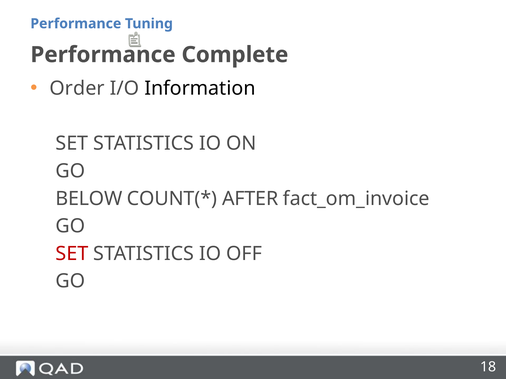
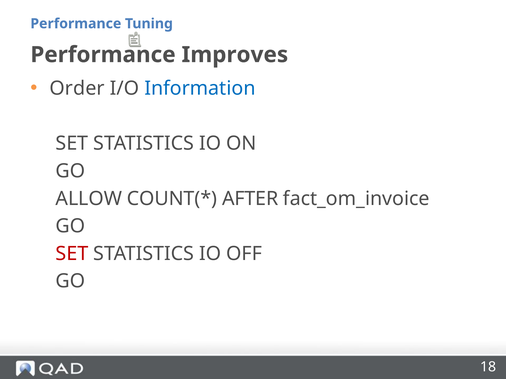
Complete: Complete -> Improves (235, 55)
Information colour: black -> blue (200, 89)
BELOW: BELOW -> ALLOW (89, 199)
